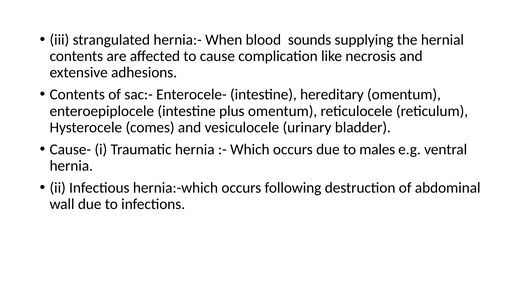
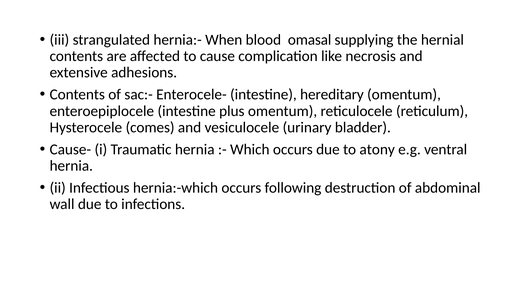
sounds: sounds -> omasal (310, 40)
males: males -> atony (377, 149)
